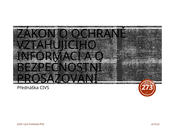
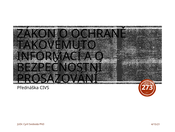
VZTAHUJÍCÍHO: VZTAHUJÍCÍHO -> TAKOVÉMUTO (57, 45)
